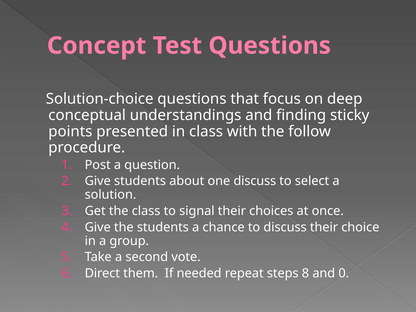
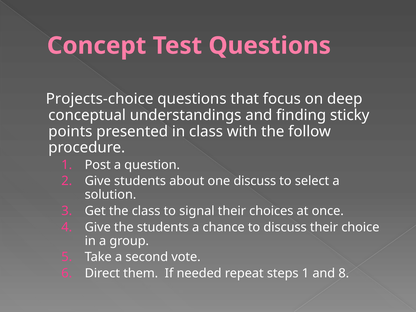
Solution-choice: Solution-choice -> Projects-choice (100, 99)
steps 8: 8 -> 1 (305, 273)
0: 0 -> 8 (344, 273)
